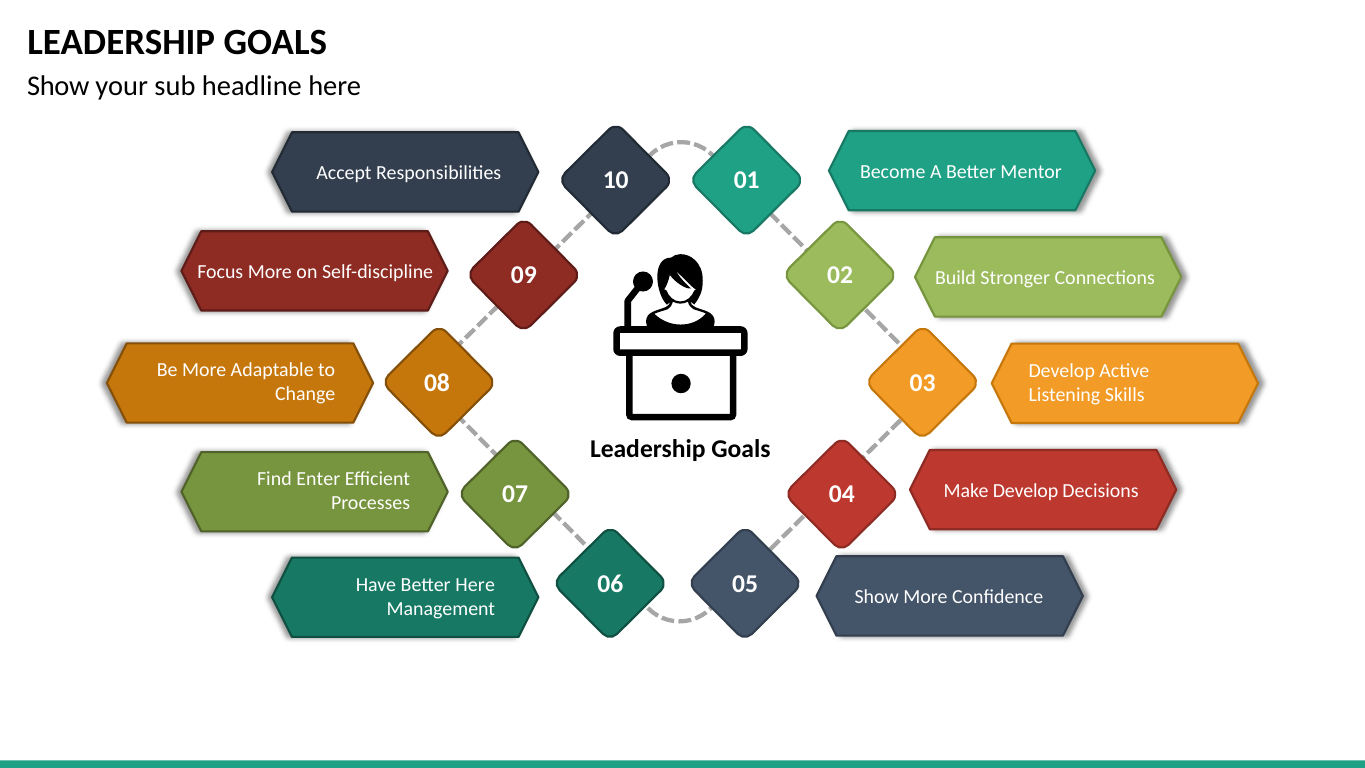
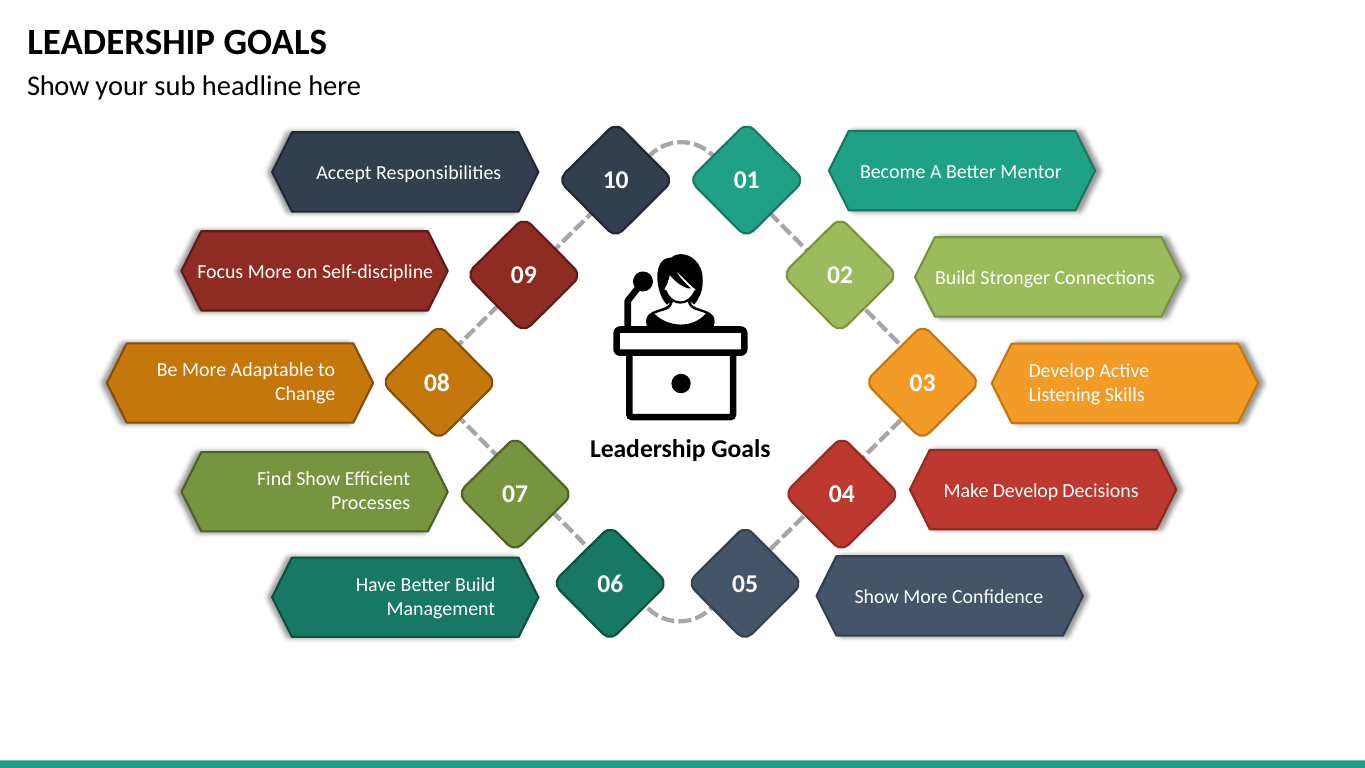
Find Enter: Enter -> Show (318, 479)
Better Here: Here -> Build (475, 584)
